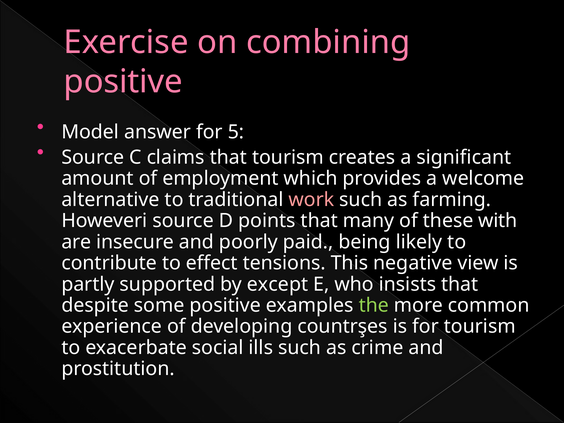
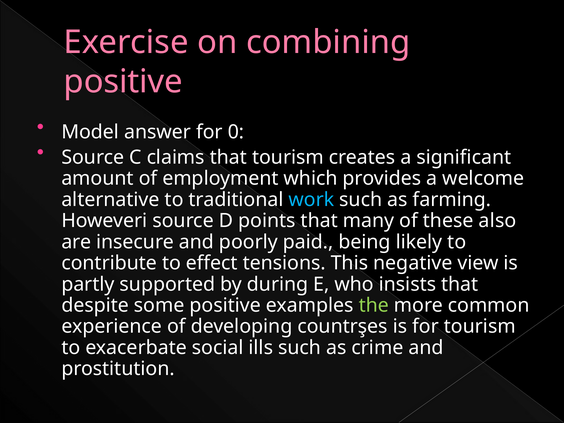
5: 5 -> 0 (236, 132)
work colour: pink -> light blue (311, 200)
with: with -> also (498, 221)
except: except -> during (278, 284)
